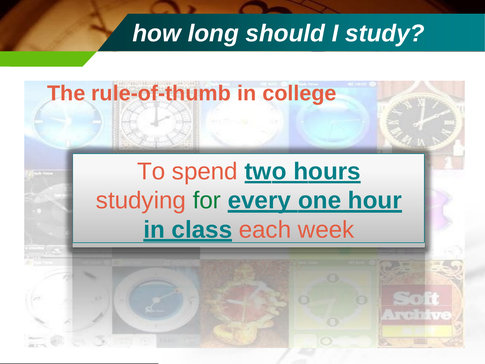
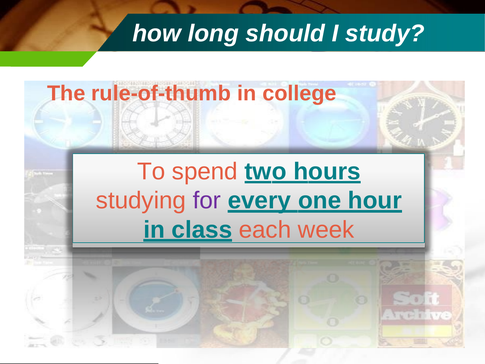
for colour: green -> purple (207, 201)
